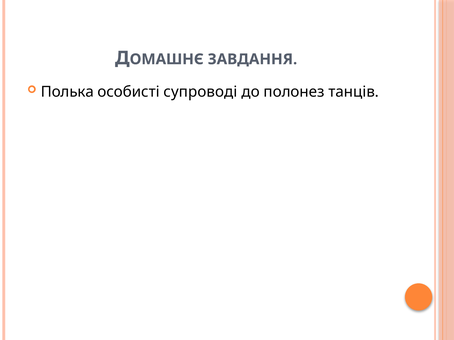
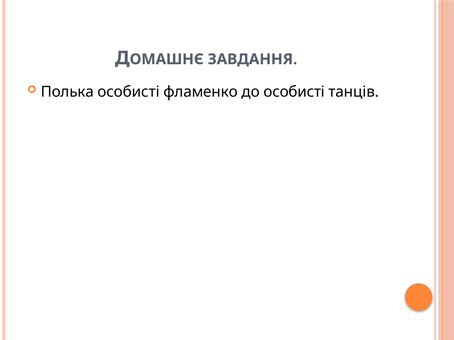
супроводі: супроводі -> фламенко (201, 92)
до полонез: полонез -> особисті (294, 92)
